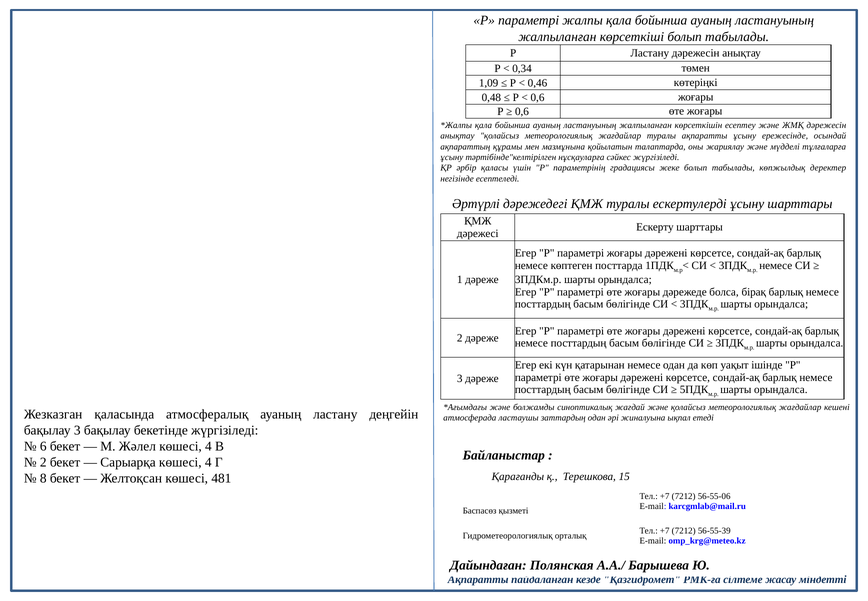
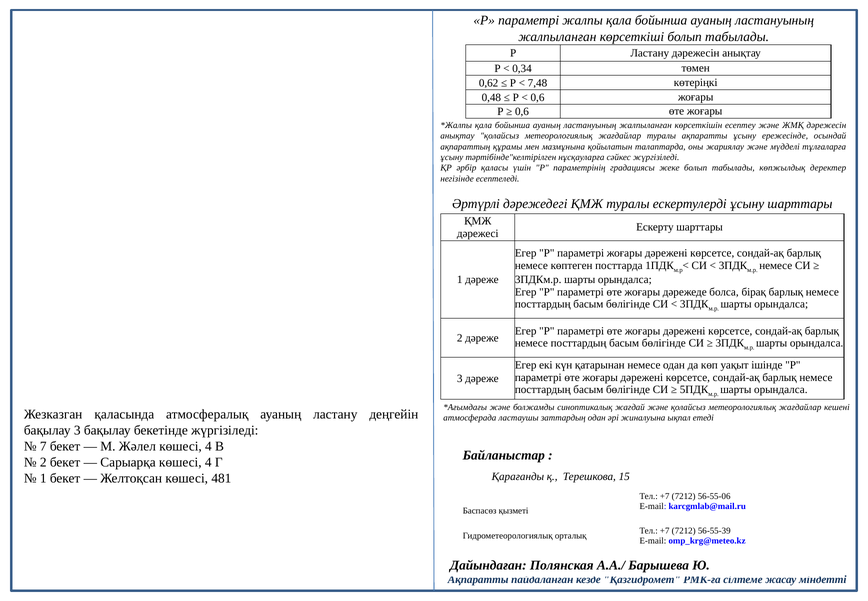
1,09: 1,09 -> 0,62 (489, 83)
0,46: 0,46 -> 7,48 (537, 83)
6: 6 -> 7 (43, 446)
8: 8 -> 1 (43, 478)
